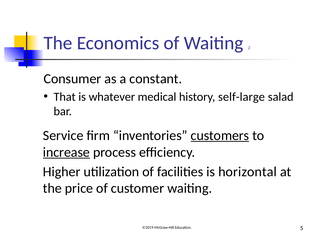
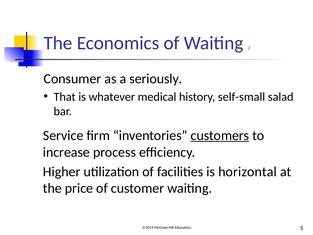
constant: constant -> seriously (156, 79)
self-large: self-large -> self-small (242, 97)
increase underline: present -> none (66, 152)
